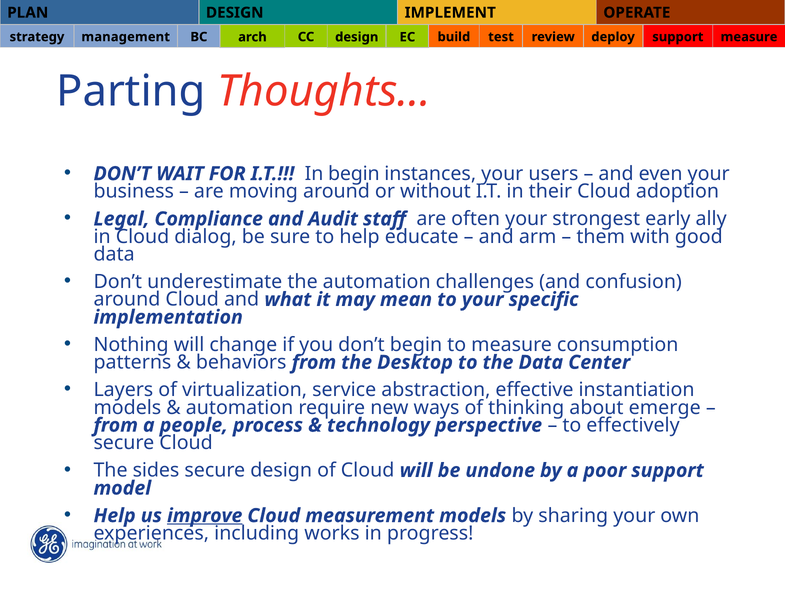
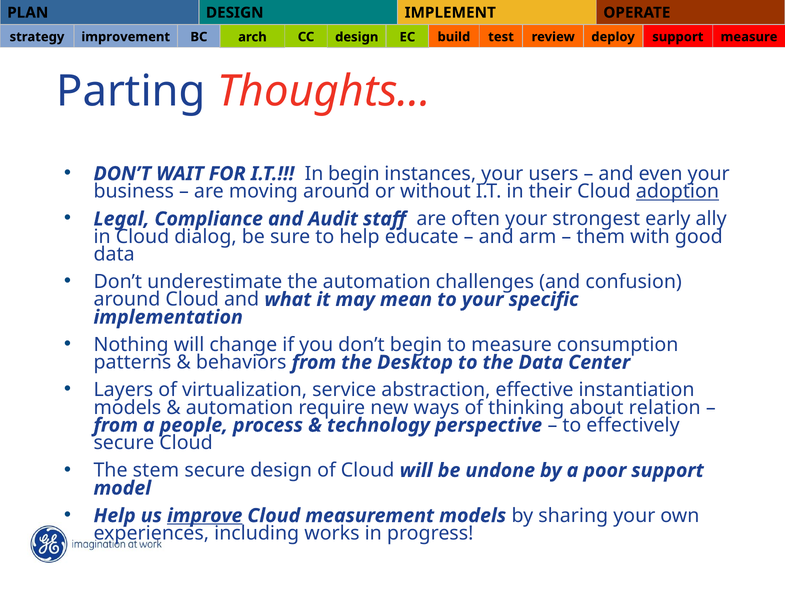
management: management -> improvement (126, 37)
adoption underline: none -> present (677, 191)
emerge: emerge -> relation (665, 407)
sides: sides -> stem (156, 470)
